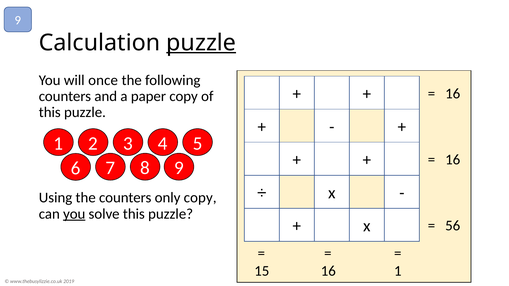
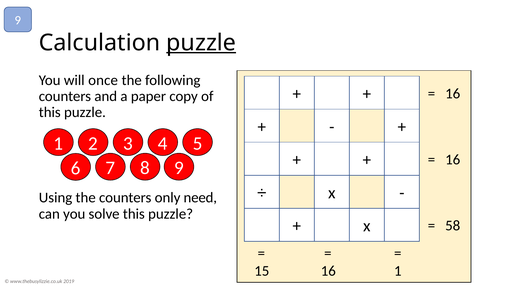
only copy: copy -> need (200, 198)
you underline: present -> none (74, 214)
56: 56 -> 58 (453, 226)
